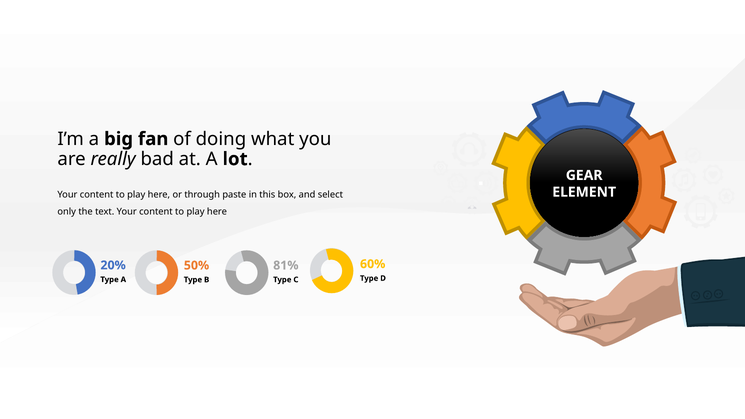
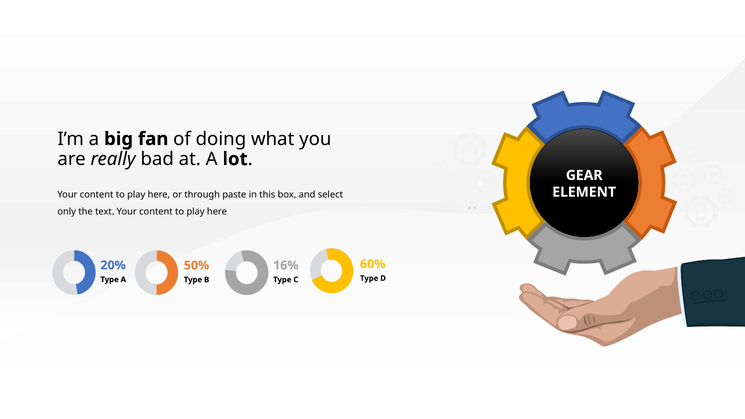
81%: 81% -> 16% (286, 265)
